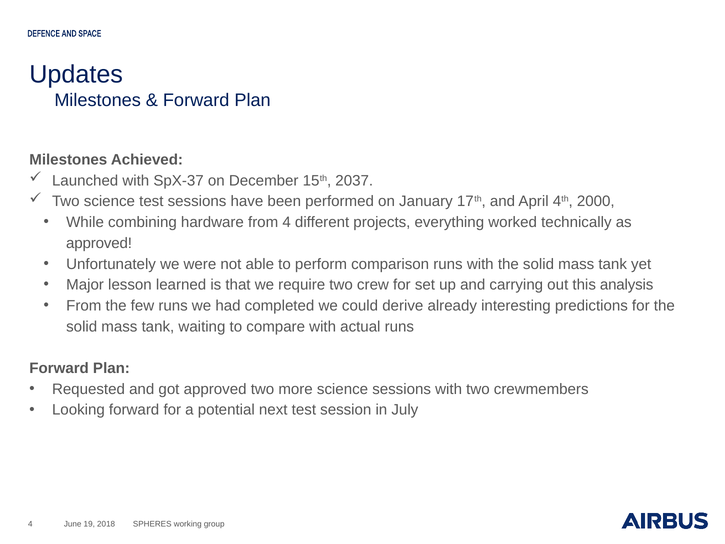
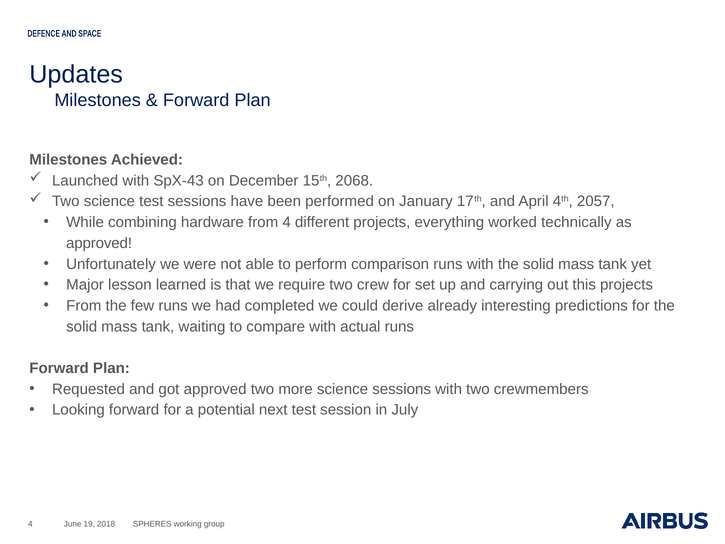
SpX-37: SpX-37 -> SpX-43 (179, 181)
2037: 2037 -> 2068 (354, 181)
2000: 2000 -> 2057 (596, 201)
this analysis: analysis -> projects (627, 285)
